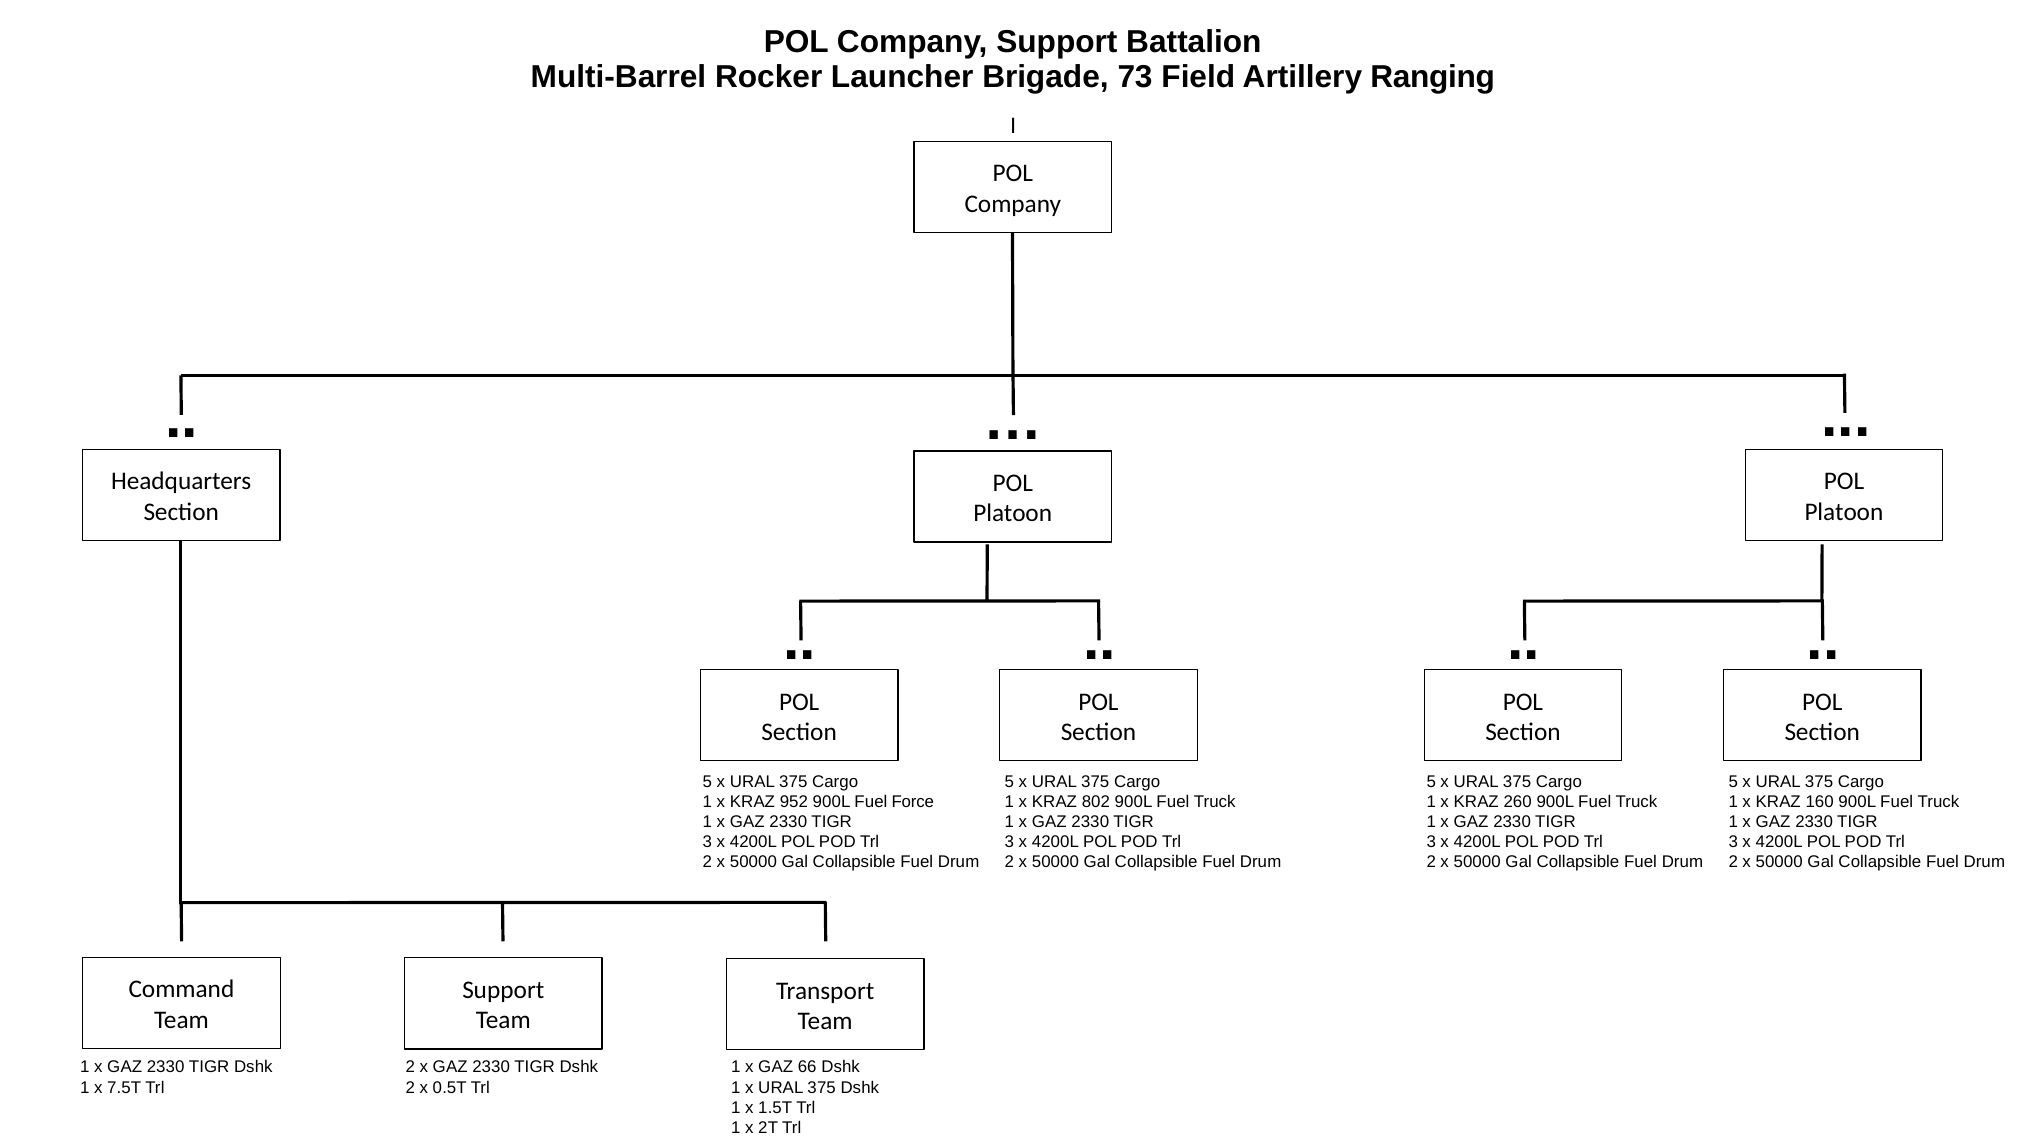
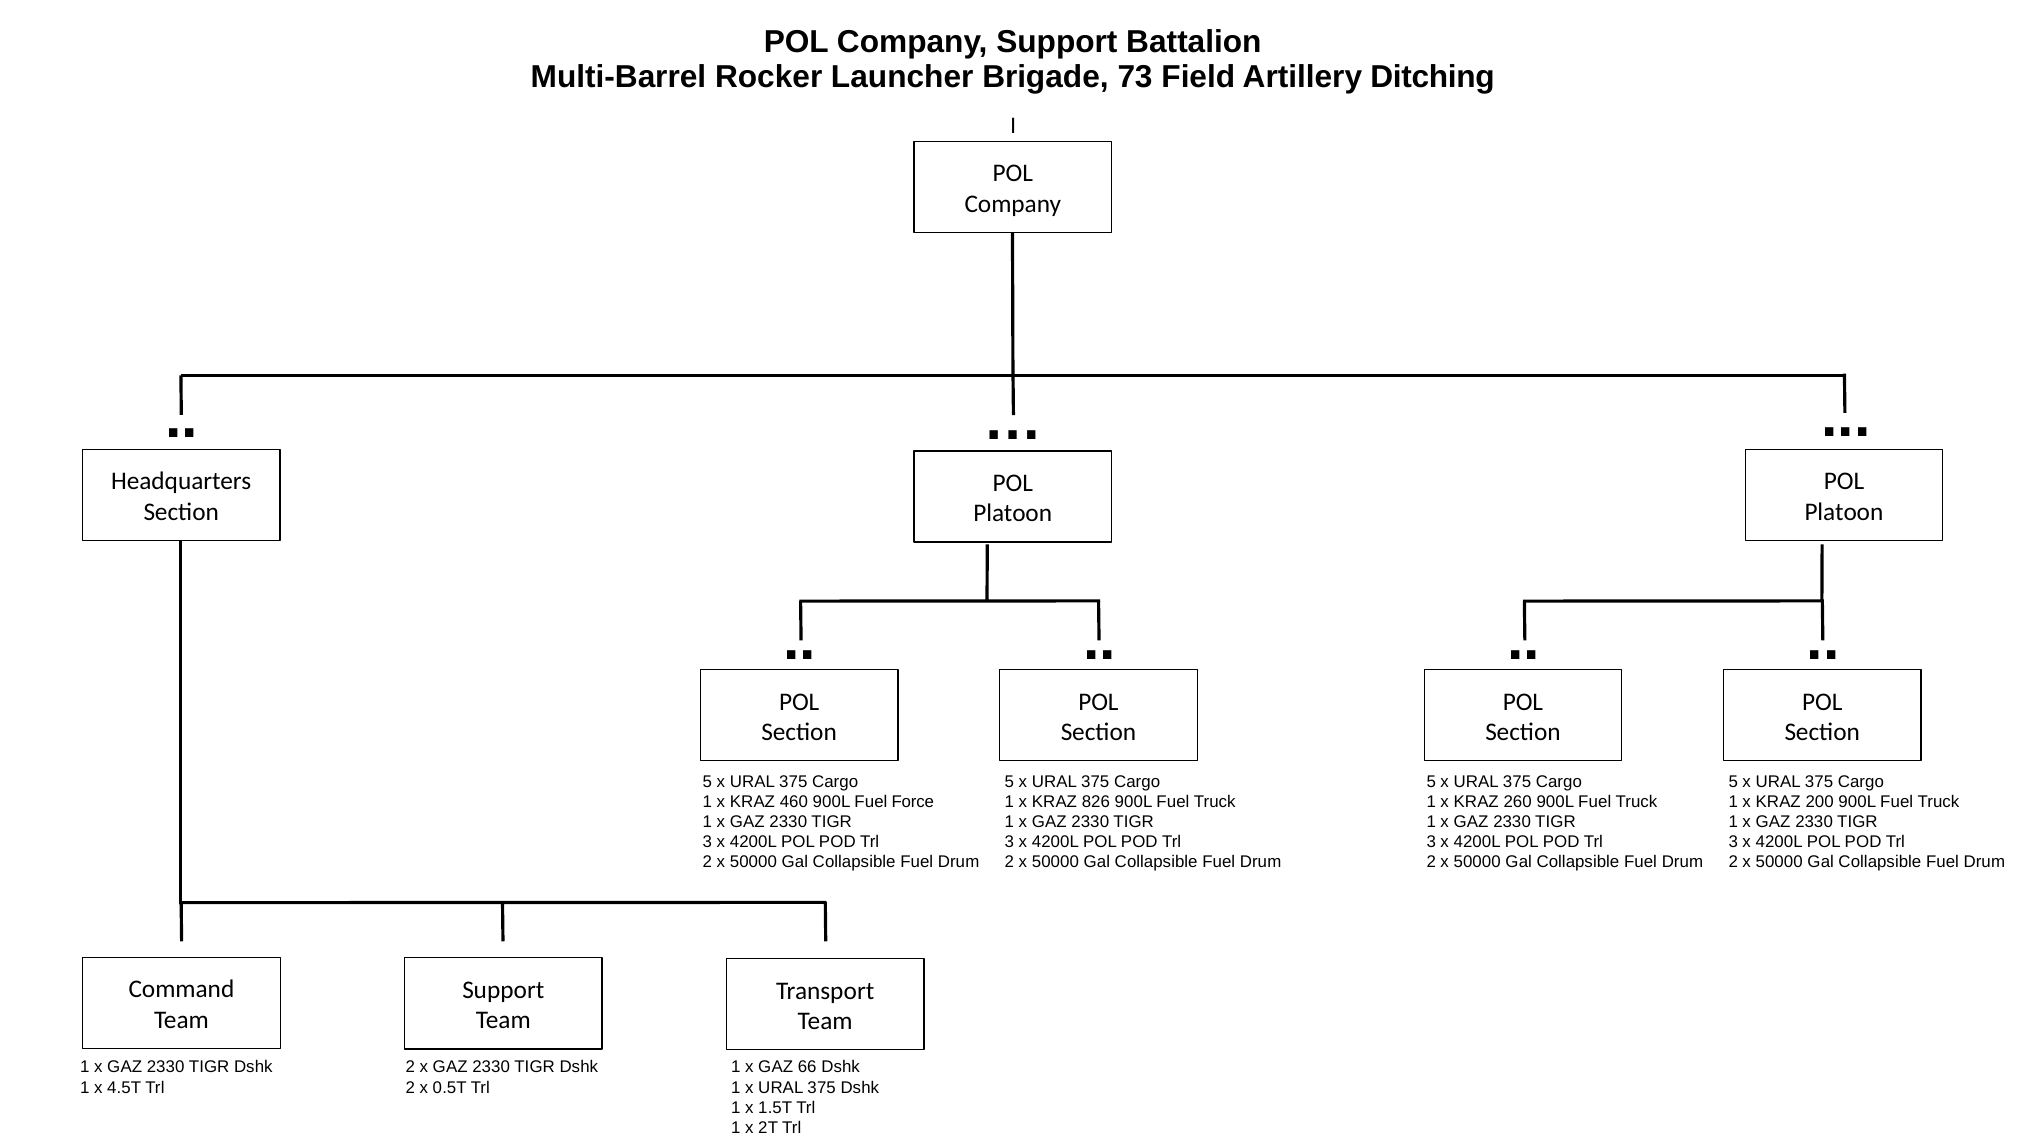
Ranging: Ranging -> Ditching (1433, 77)
952: 952 -> 460 (794, 801)
802: 802 -> 826 (1096, 801)
160: 160 -> 200 (1820, 801)
7.5T: 7.5T -> 4.5T (124, 1087)
